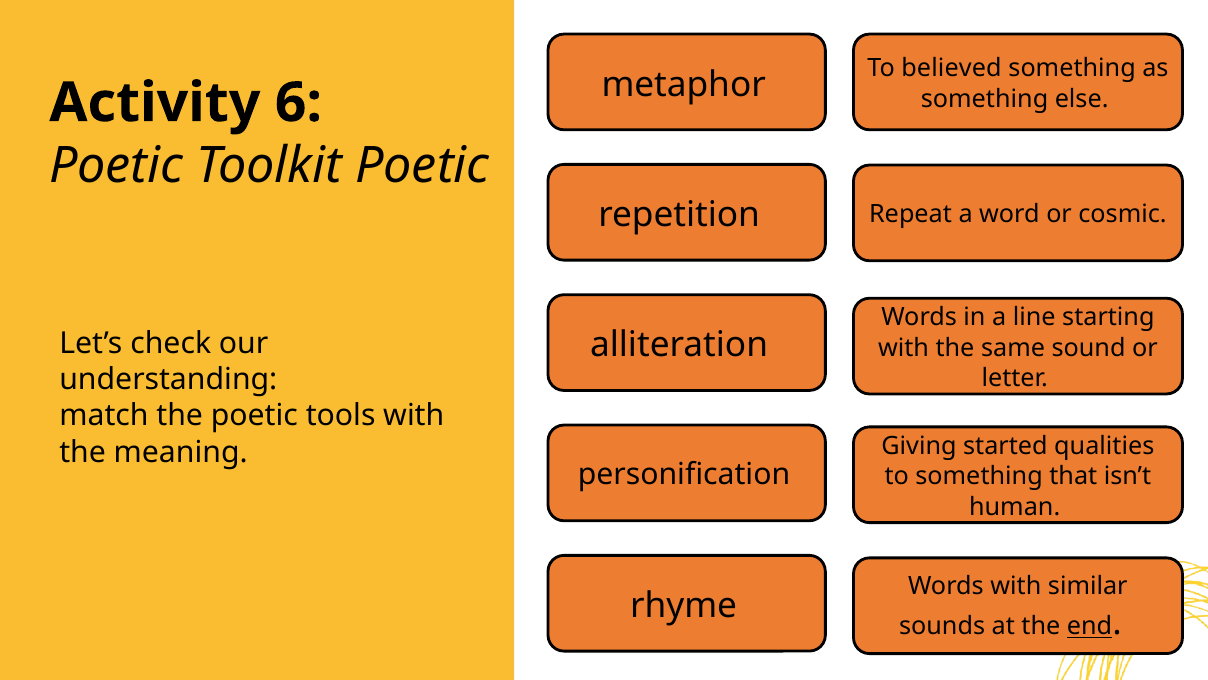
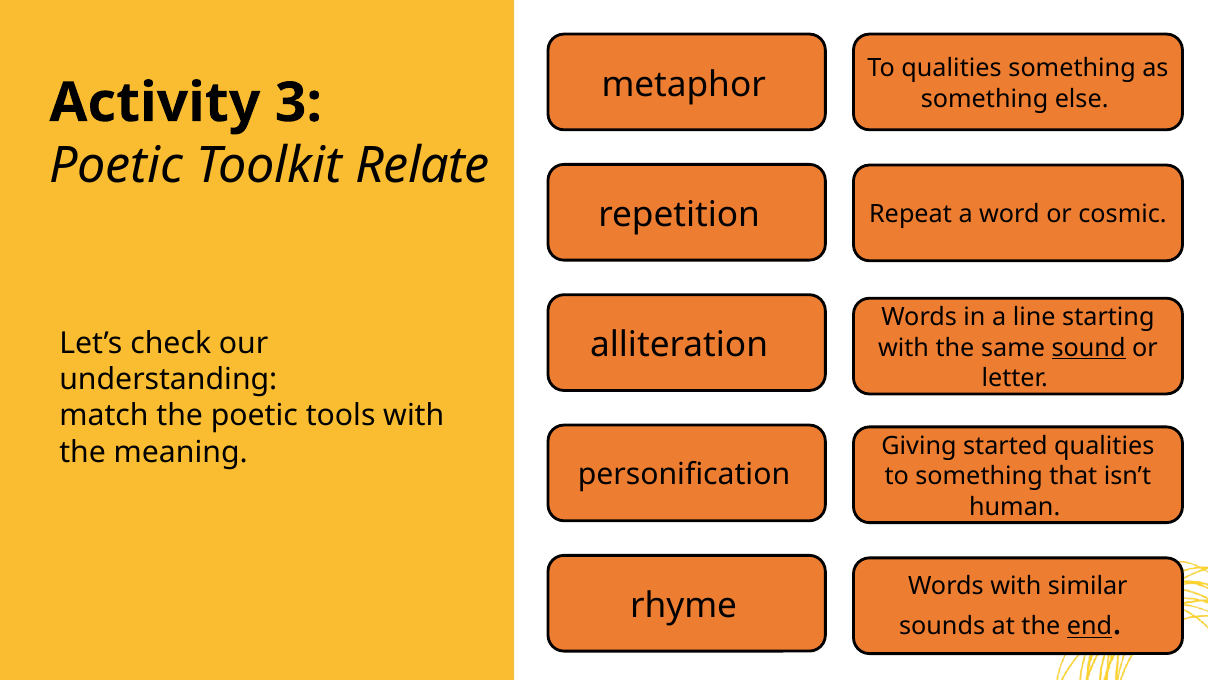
To believed: believed -> qualities (952, 69)
6: 6 -> 3 (298, 103)
Toolkit Poetic: Poetic -> Relate (423, 166)
sound underline: none -> present (1089, 348)
